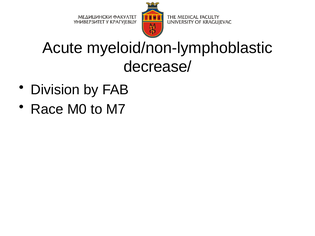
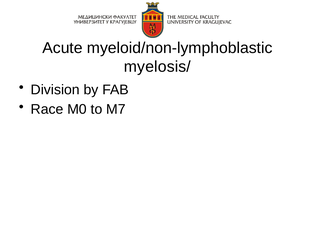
decrease/: decrease/ -> myelosis/ (157, 67)
